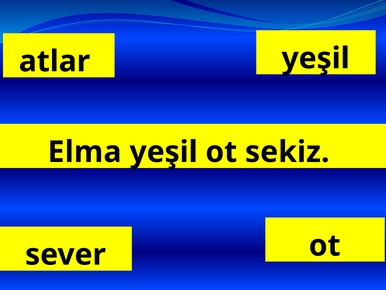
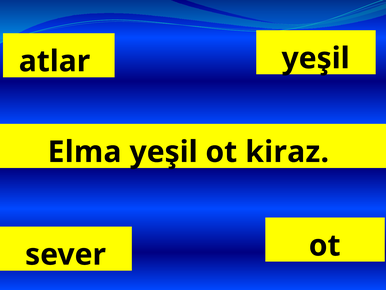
sekiz: sekiz -> kiraz (287, 152)
